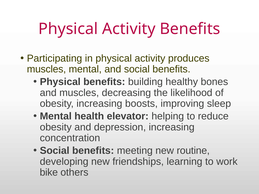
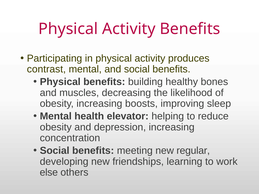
muscles: muscles -> contrast (46, 69)
routine: routine -> regular (193, 151)
bike: bike -> else (49, 173)
